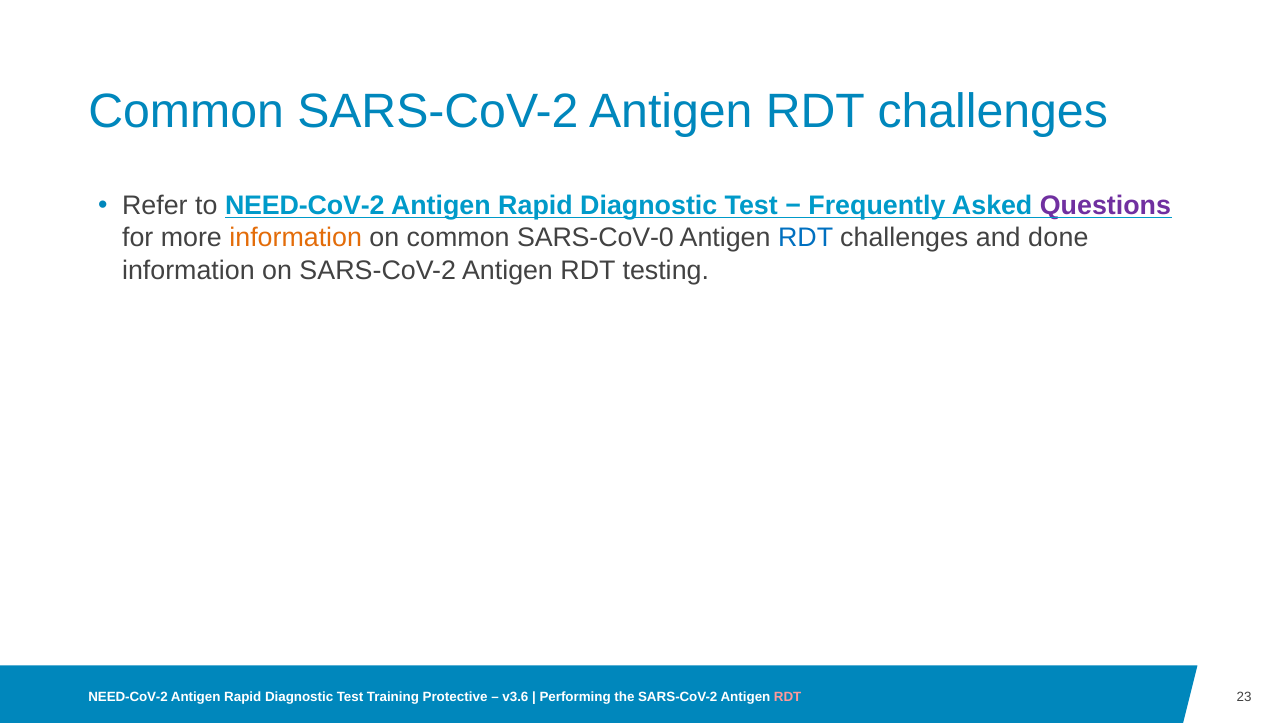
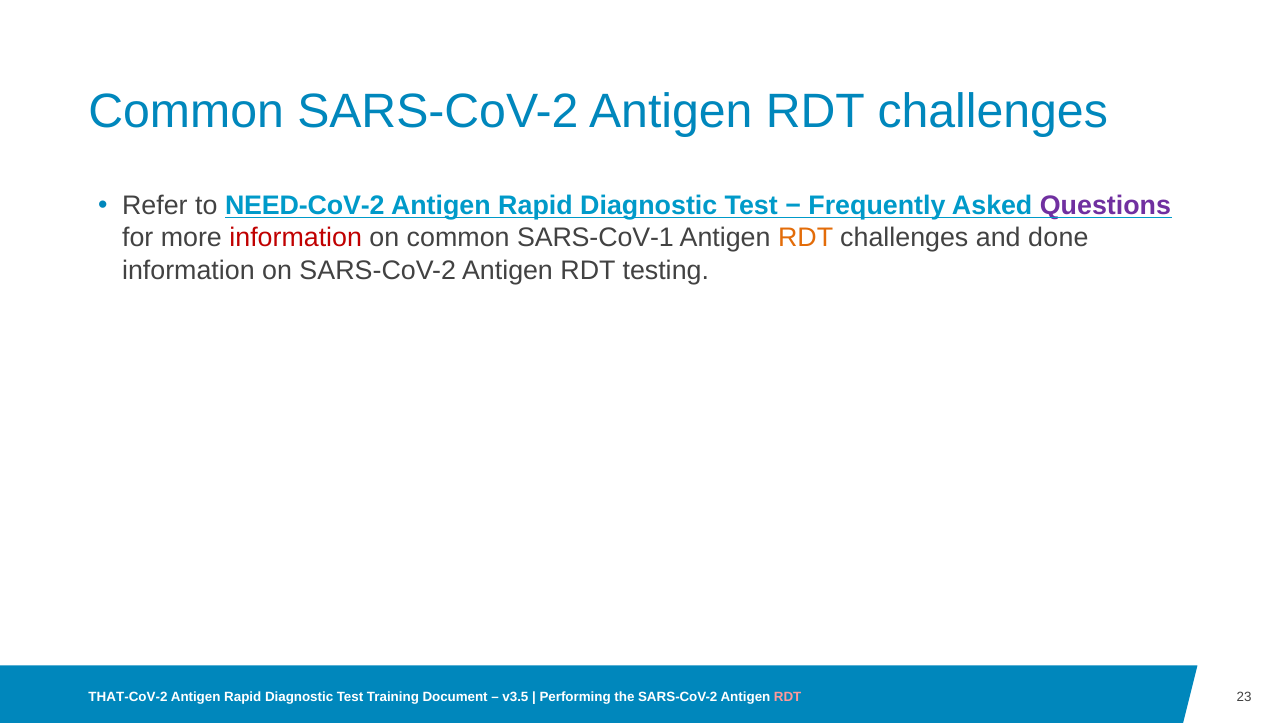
information colour: orange -> red (296, 238)
SARS-CoV-0: SARS-CoV-0 -> SARS-CoV-1 (595, 238)
RDT colour: blue -> orange (806, 238)
NEED-CoV-2: NEED-CoV-2 -> THAT-CoV-2 (128, 698)
Protective: Protective -> Document (455, 698)
v3.6: v3.6 -> v3.5 (515, 698)
